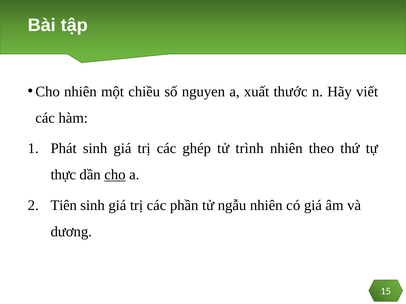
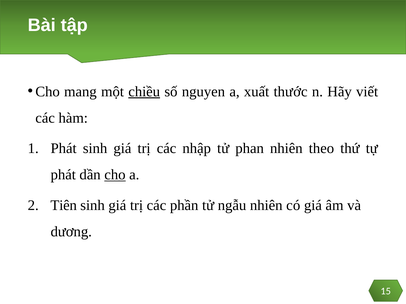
Cho nhiên: nhiên -> mang (80, 92)
chiều underline: none -> present (144, 92)
ghép: ghép -> nhập (197, 149)
trình: trình -> phan (250, 149)
thực: thực -> phát (63, 175)
